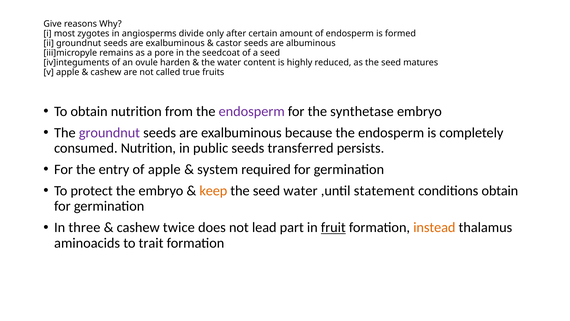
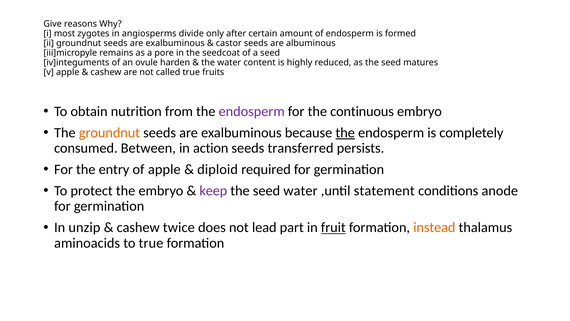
synthetase: synthetase -> continuous (362, 111)
groundnut colour: purple -> orange (109, 133)
the underline: none -> present (345, 133)
consumed Nutrition: Nutrition -> Between (148, 148)
public: public -> action (211, 148)
system: system -> diploid (218, 169)
keep colour: orange -> purple (213, 191)
conditions obtain: obtain -> anode (500, 191)
three: three -> unzip (84, 227)
to trait: trait -> true (151, 243)
